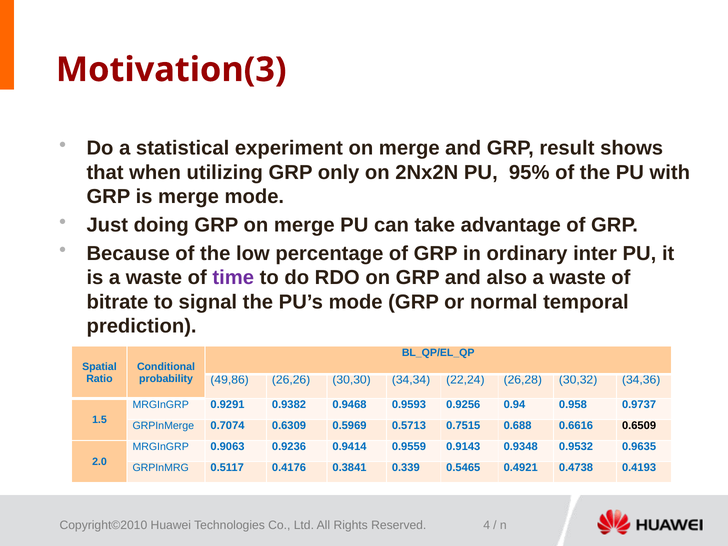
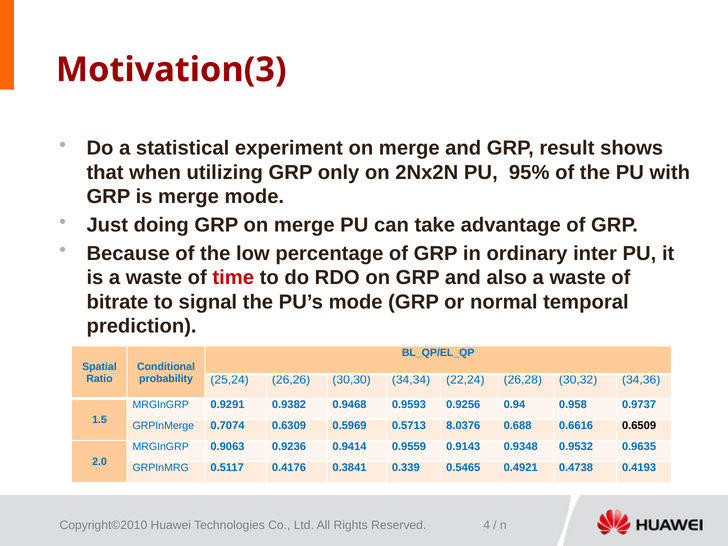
time colour: purple -> red (233, 278)
49,86: 49,86 -> 25,24 (230, 380)
0.7515: 0.7515 -> 8.0376 (463, 426)
